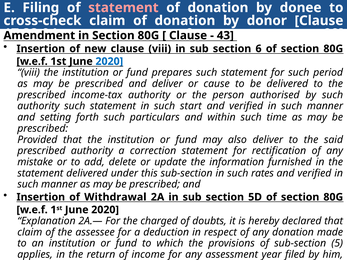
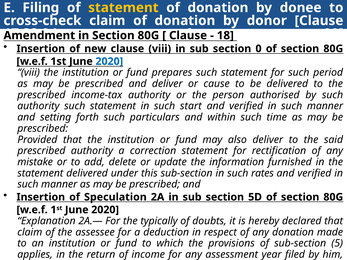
statement colour: pink -> yellow (123, 8)
43: 43 -> 18 (225, 36)
6: 6 -> 0 (259, 49)
Withdrawal: Withdrawal -> Speculation (115, 197)
charged: charged -> typically (159, 221)
